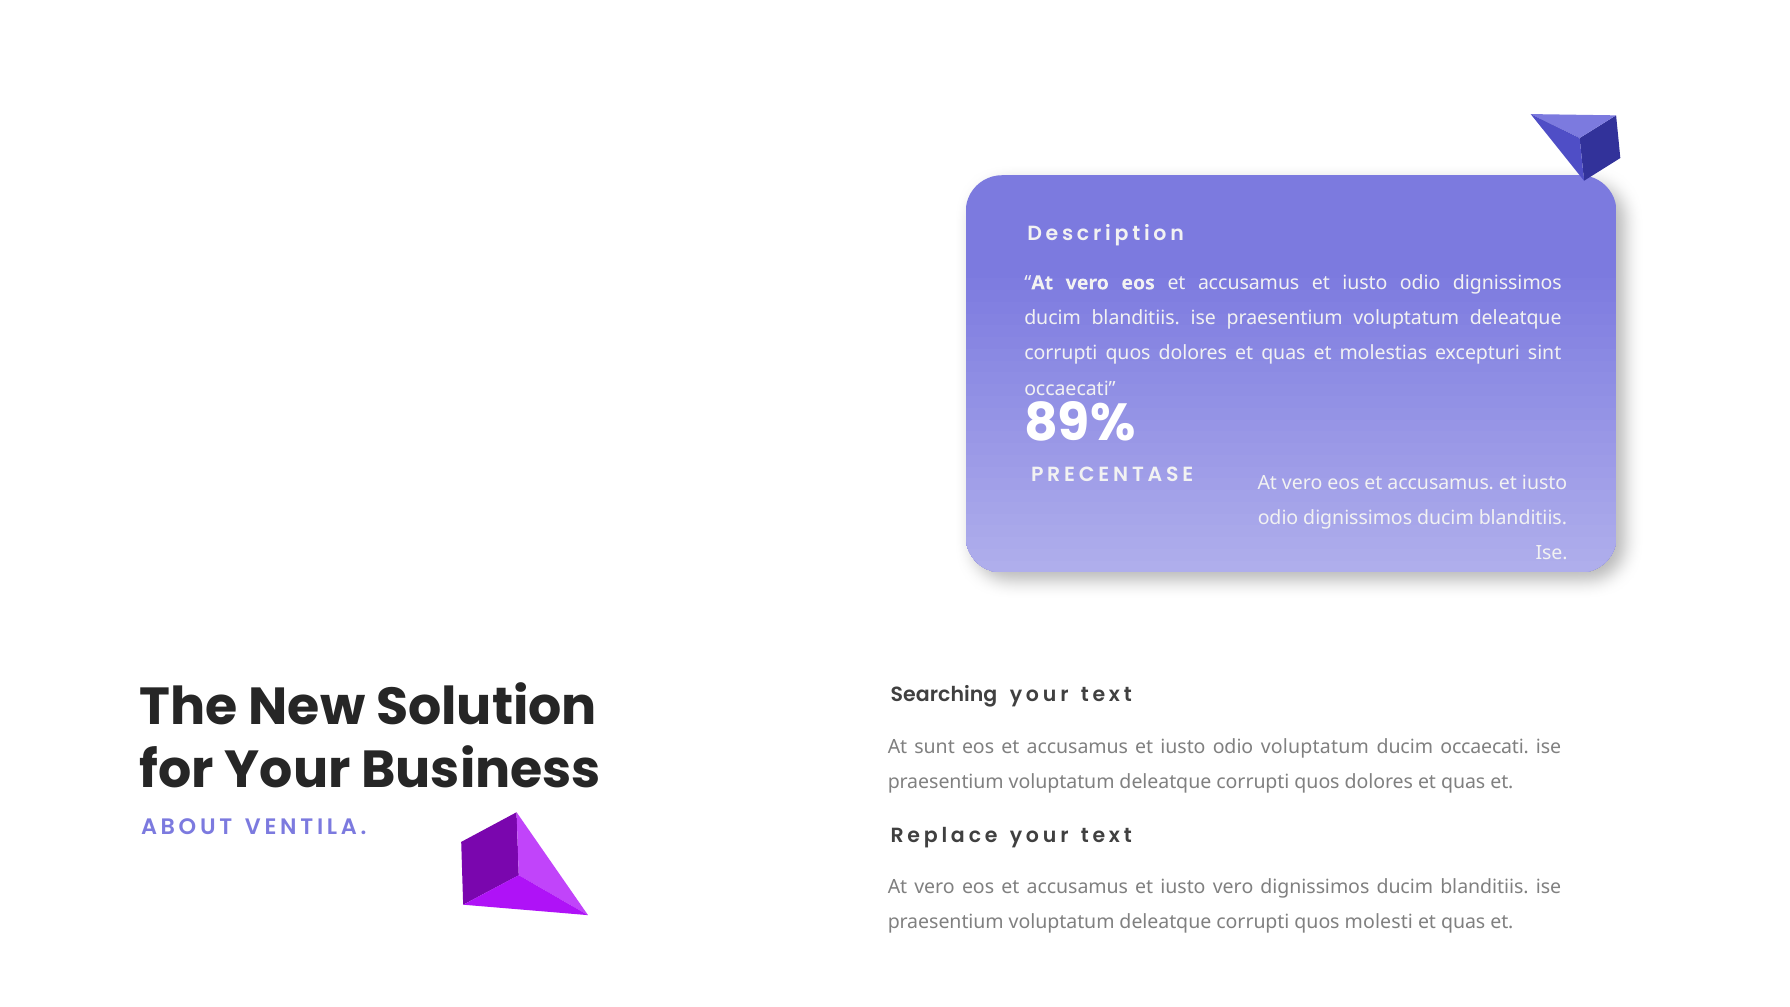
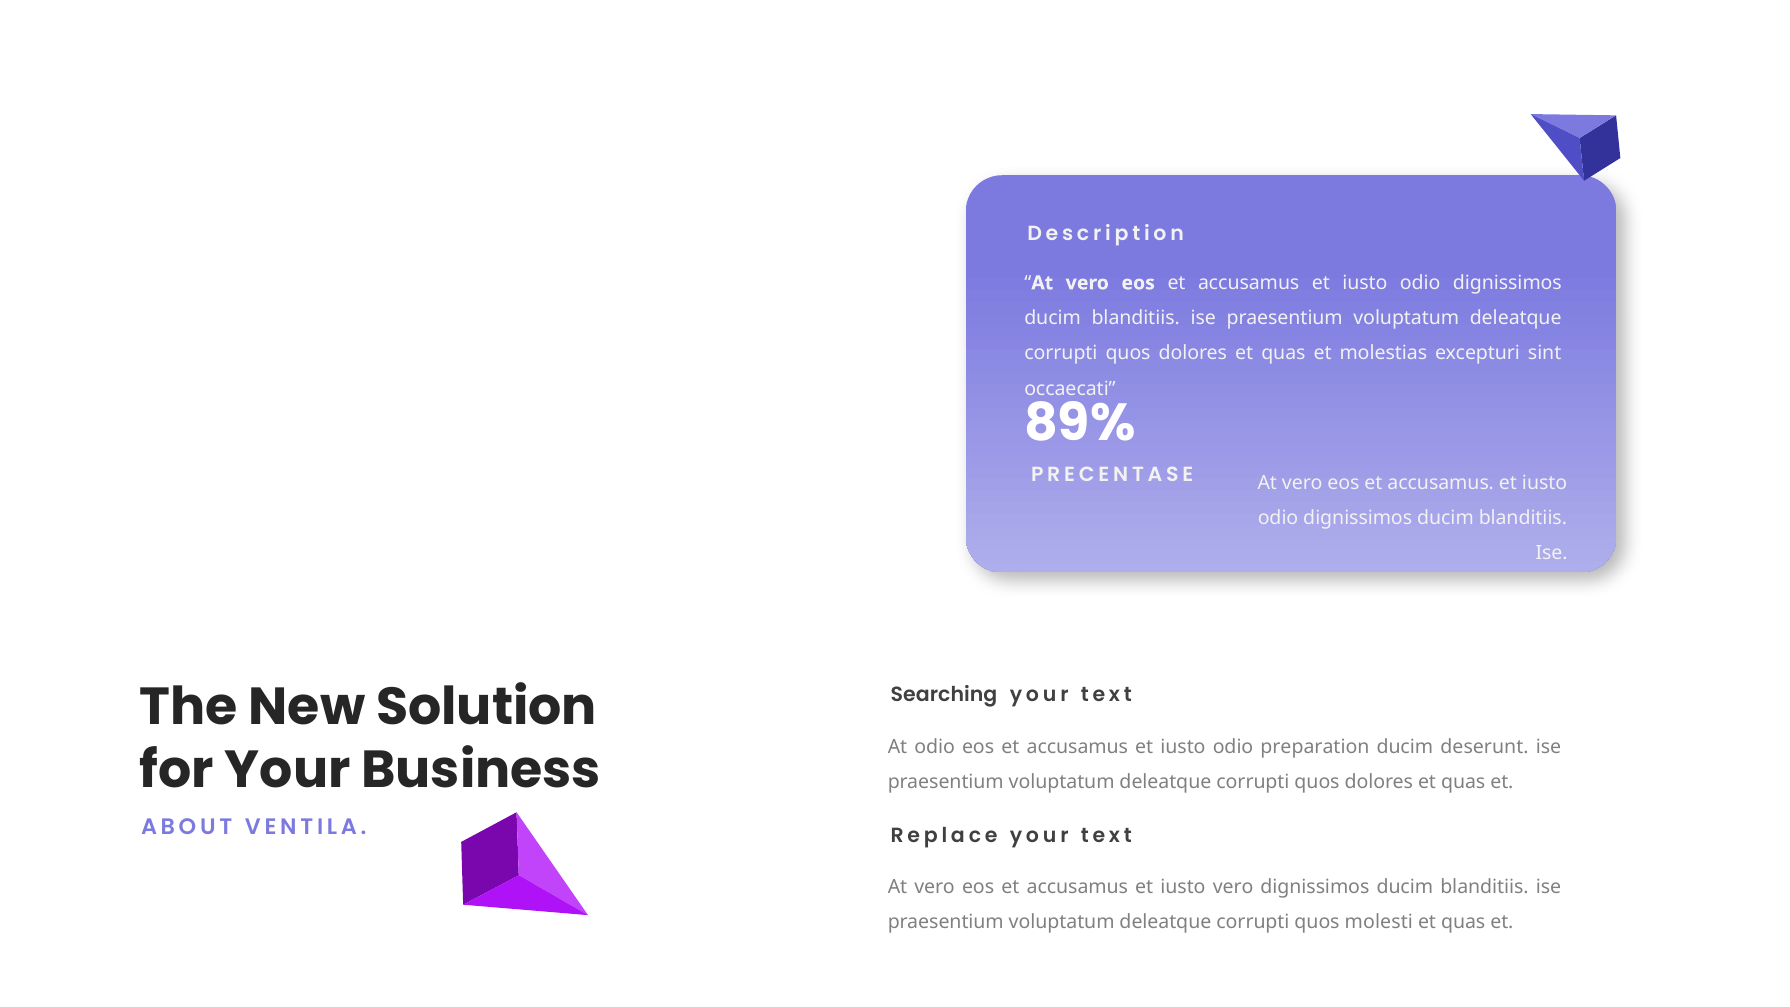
At sunt: sunt -> odio (935, 746)
odio voluptatum: voluptatum -> preparation (1315, 746)
ducim occaecati: occaecati -> deserunt (1485, 746)
